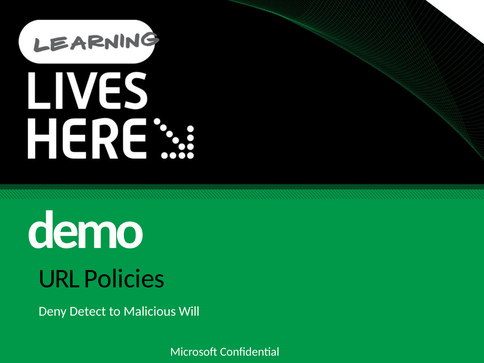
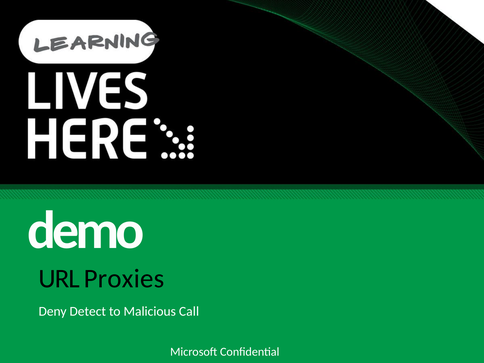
Policies: Policies -> Proxies (124, 279)
Will: Will -> Call (189, 311)
